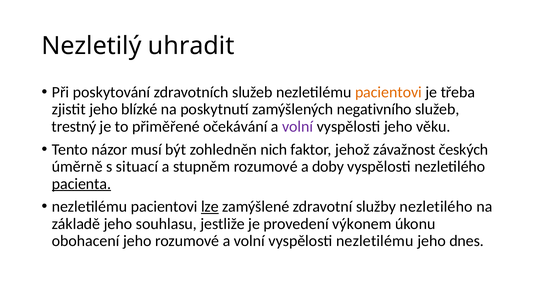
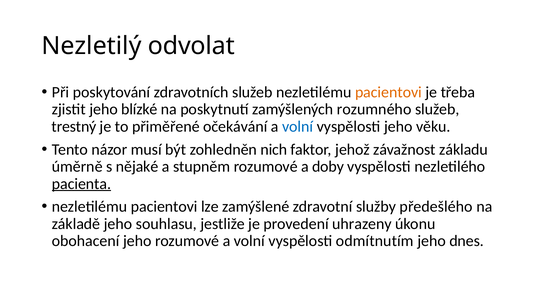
uhradit: uhradit -> odvolat (191, 46)
negativního: negativního -> rozumného (374, 109)
volní colour: purple -> blue (298, 127)
českých: českých -> základu (464, 149)
situací: situací -> nějaké (137, 167)
lze underline: present -> none (210, 207)
služby nezletilého: nezletilého -> předešlého (436, 207)
výkonem: výkonem -> uhrazeny (362, 224)
vyspělosti nezletilému: nezletilému -> odmítnutím (375, 241)
